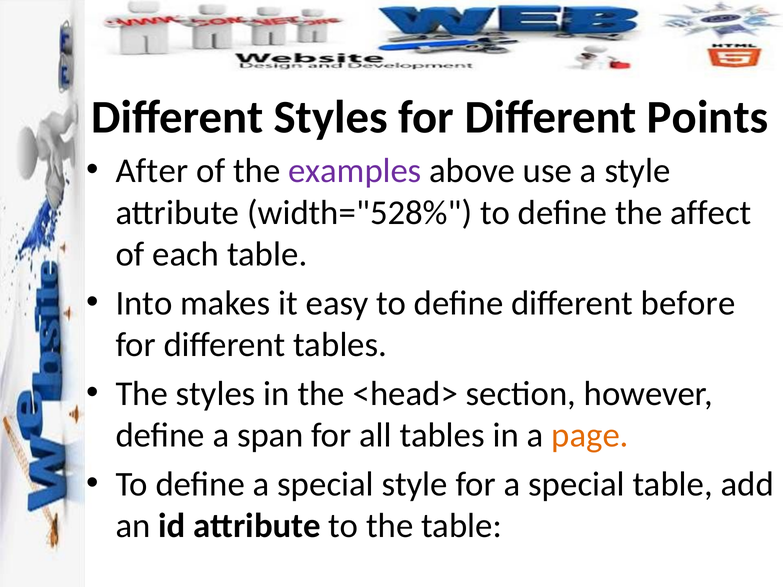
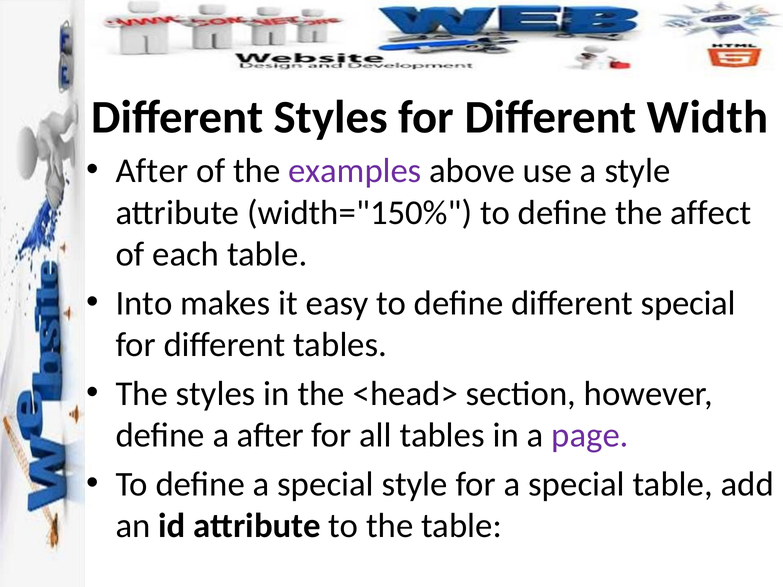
Points: Points -> Width (708, 117)
width="528%: width="528% -> width="150% (360, 213)
different before: before -> special (688, 303)
a span: span -> after (270, 436)
page colour: orange -> purple (590, 436)
